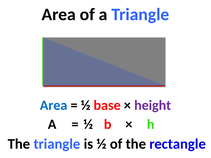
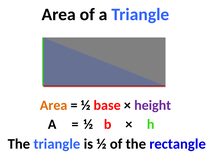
Area colour: blue -> orange (54, 105)
